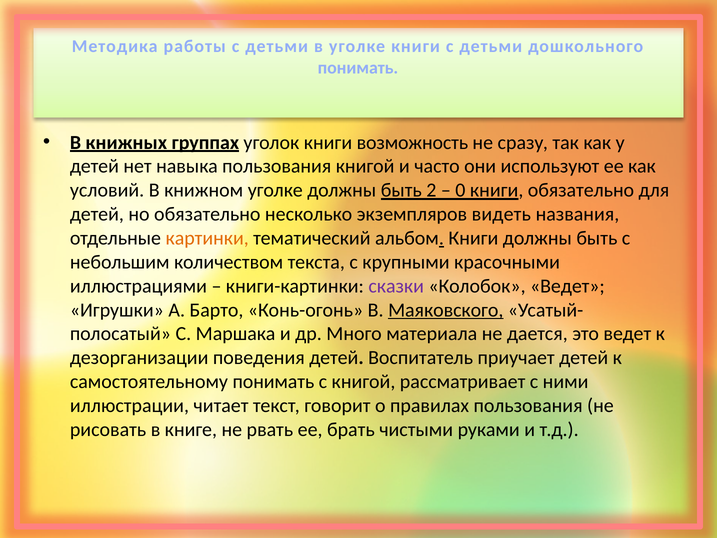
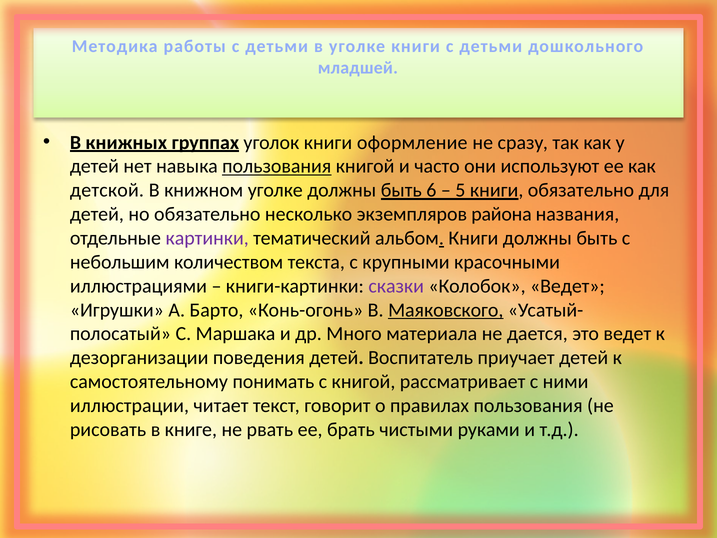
понимать: понимать -> младшей (358, 68)
возможность: возможность -> оформление (412, 142)
пользования underline: none -> present (277, 166)
условий: условий -> детской (107, 190)
2: 2 -> 6 (431, 190)
0: 0 -> 5 (460, 190)
видеть: видеть -> района (501, 214)
картинки colour: orange -> purple (207, 238)
